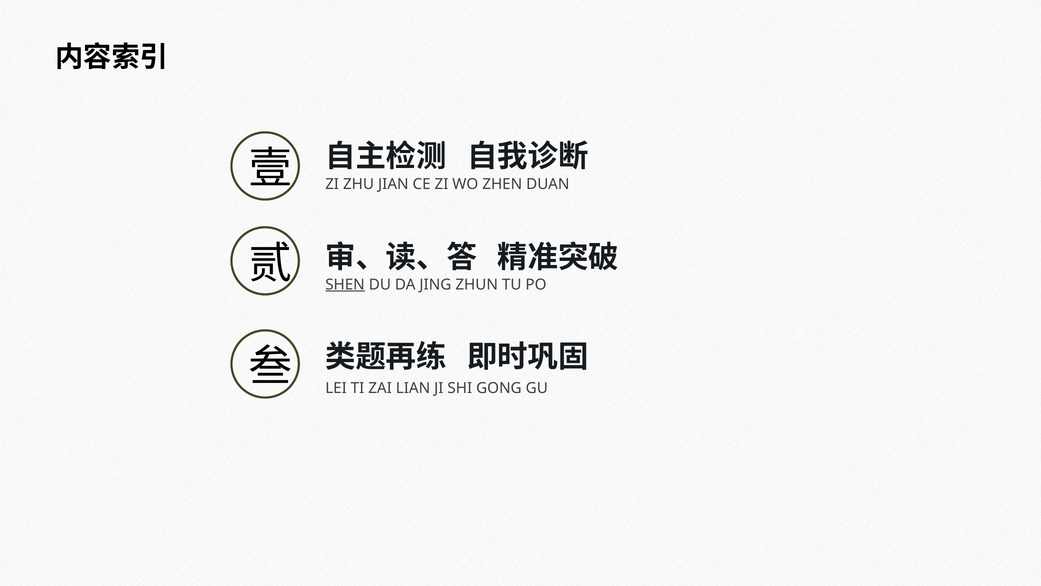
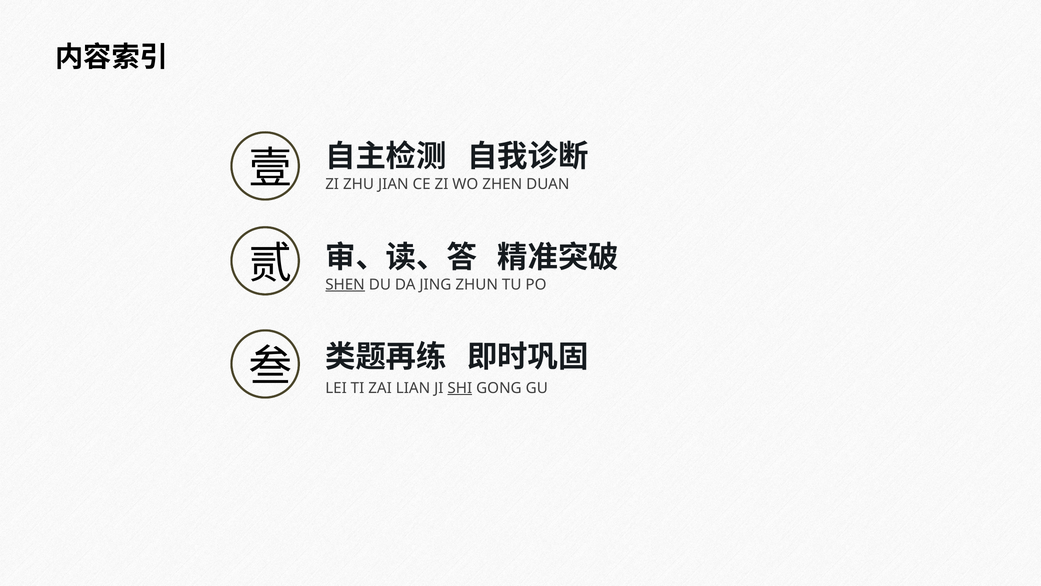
SHI underline: none -> present (460, 388)
